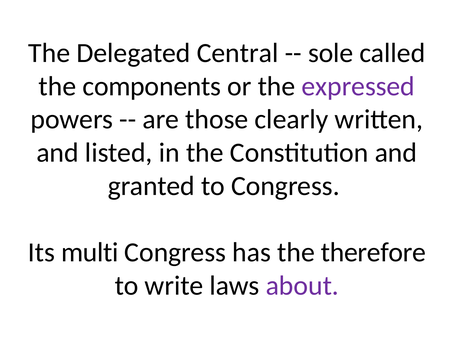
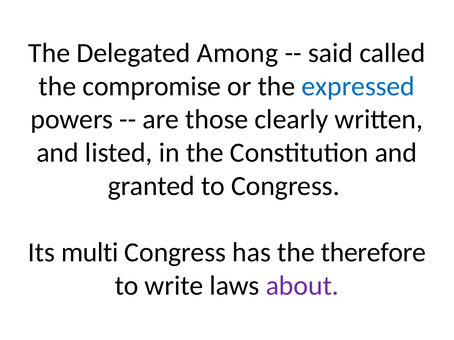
Central: Central -> Among (237, 53)
sole: sole -> said (331, 53)
components: components -> compromise (152, 86)
expressed colour: purple -> blue (358, 86)
